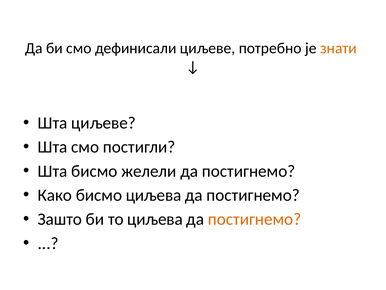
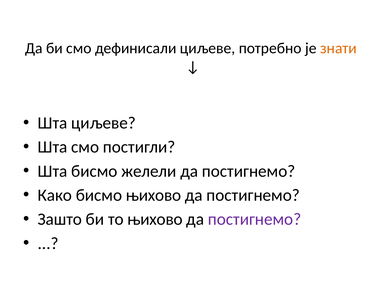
бисмо циљева: циљева -> њихово (154, 195)
то циљева: циљева -> њихово (155, 219)
постигнемо colour: orange -> purple (255, 219)
